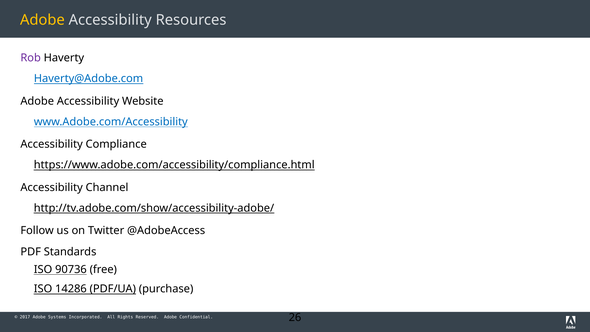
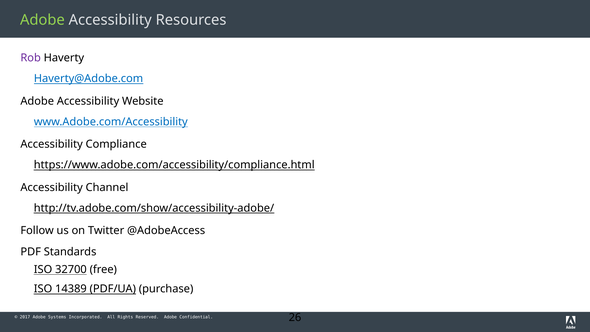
Adobe colour: yellow -> light green (42, 20)
90736: 90736 -> 32700 (71, 269)
14286: 14286 -> 14389 (71, 289)
